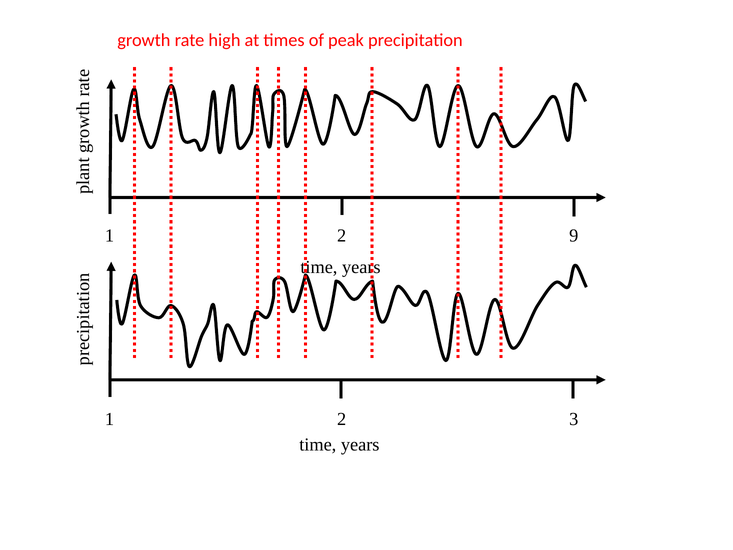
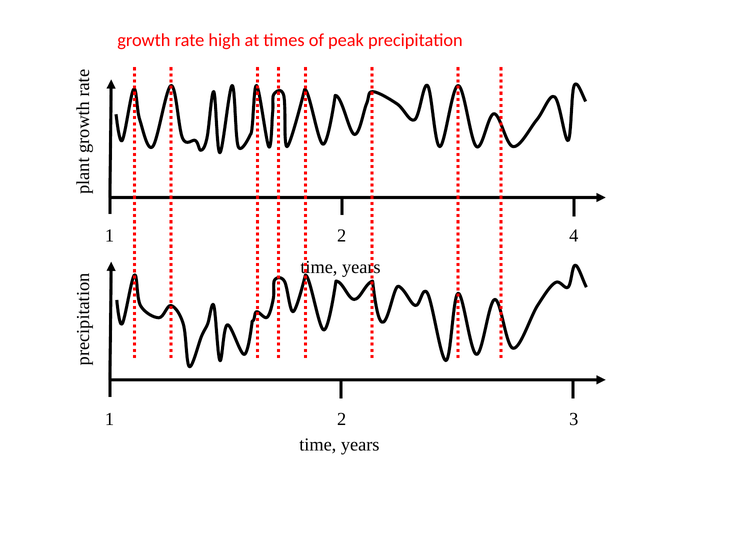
9: 9 -> 4 (574, 236)
